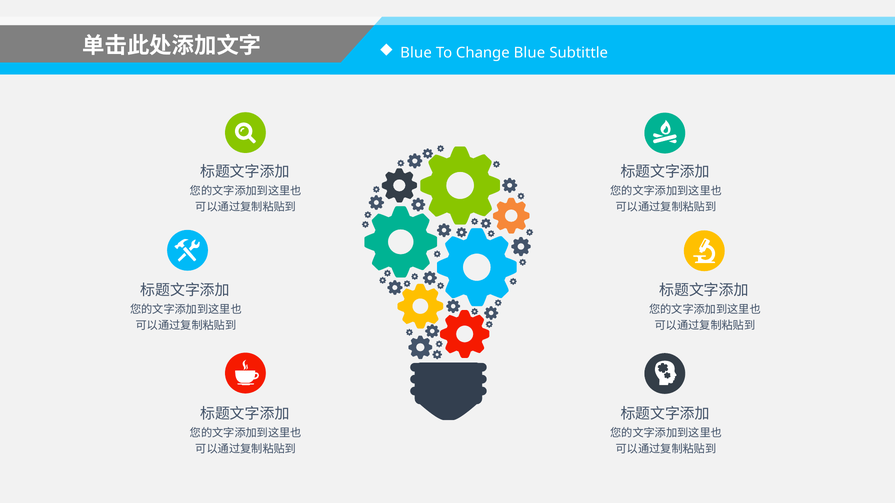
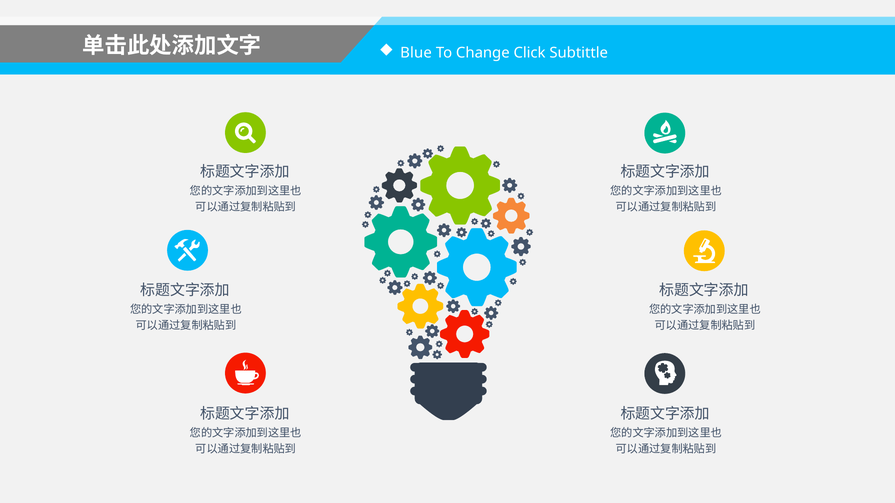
Change Blue: Blue -> Click (530, 53)
